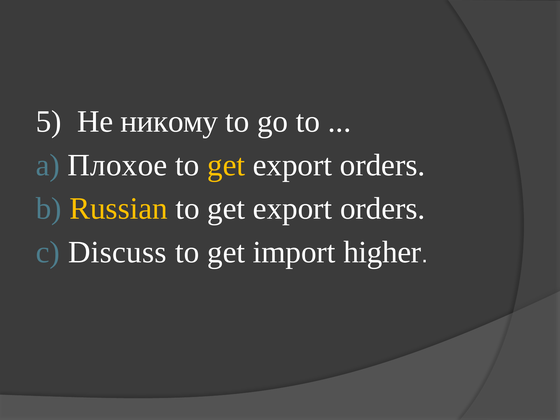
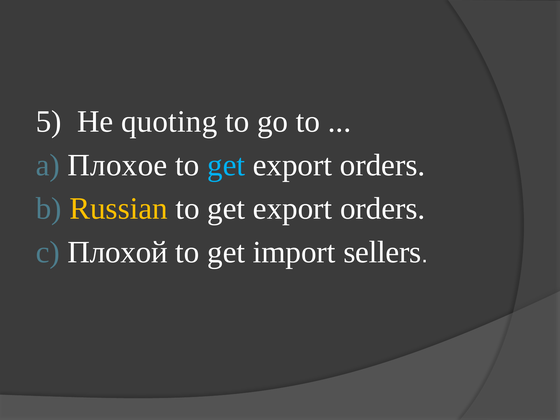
никому: никому -> quoting (169, 122)
get colour: yellow -> light blue (226, 165)
Discuss: Discuss -> Плохой (118, 252)
higher: higher -> sellers (382, 252)
